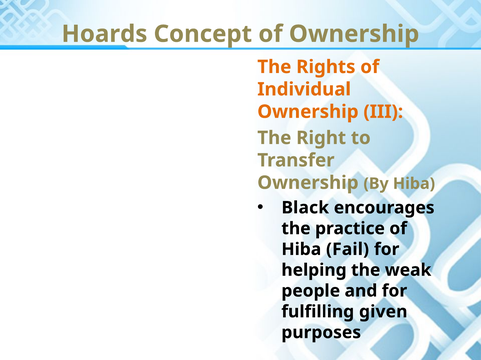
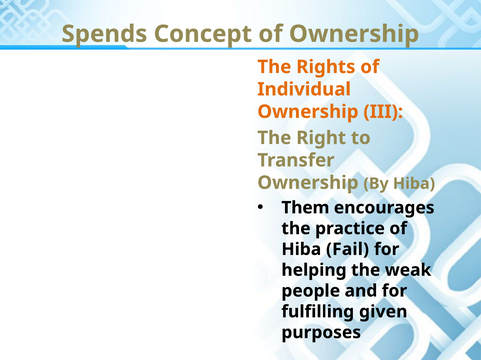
Hoards: Hoards -> Spends (104, 34)
Black: Black -> Them (305, 208)
